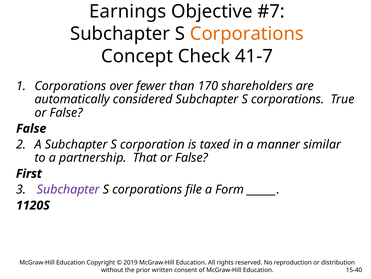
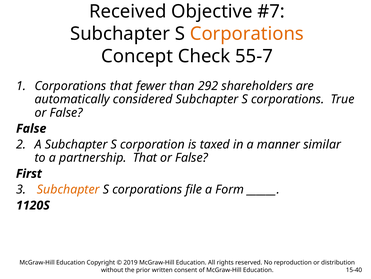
Earnings: Earnings -> Received (128, 11)
41-7: 41-7 -> 55-7 (254, 56)
Corporations over: over -> that (121, 86)
170: 170 -> 292 (208, 86)
Subchapter colour: purple -> orange (68, 189)
